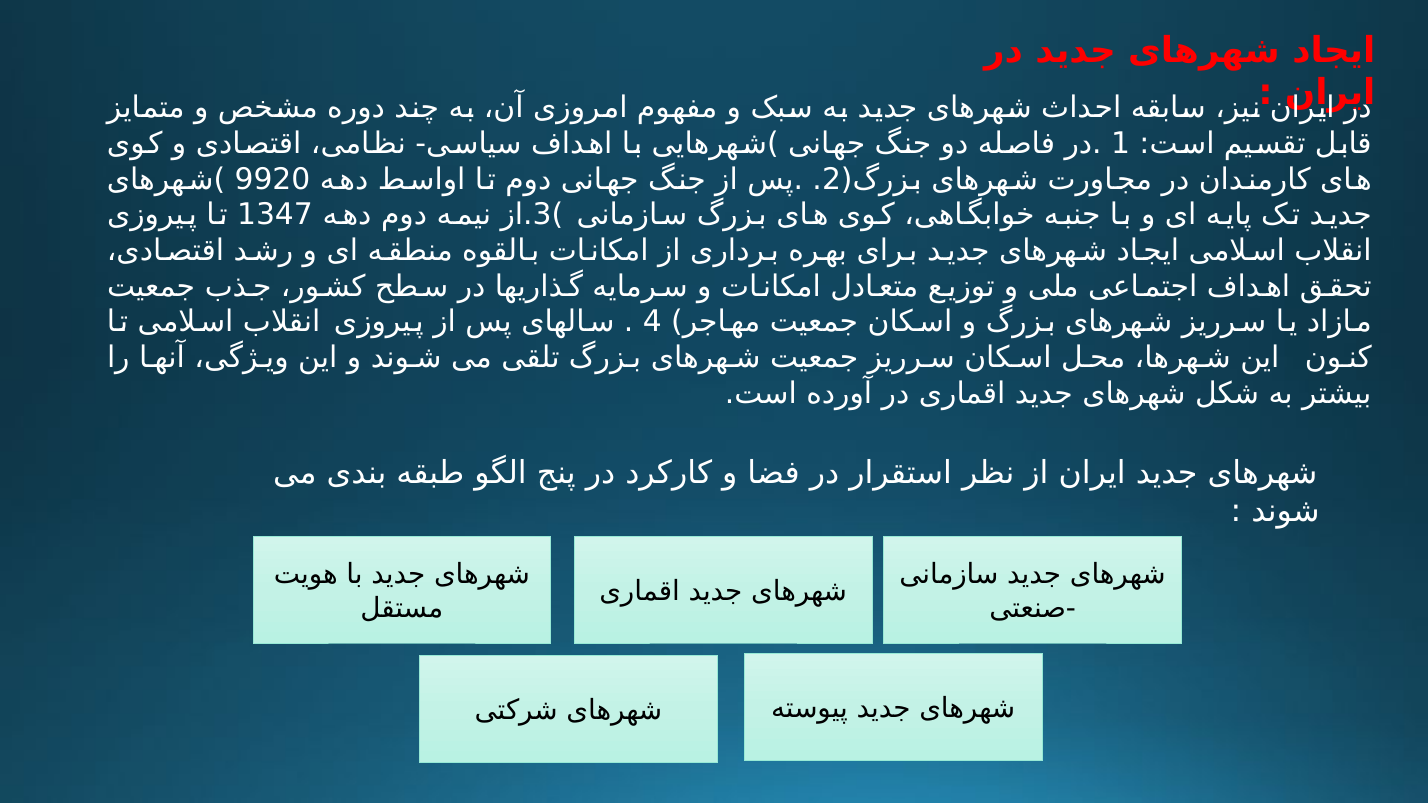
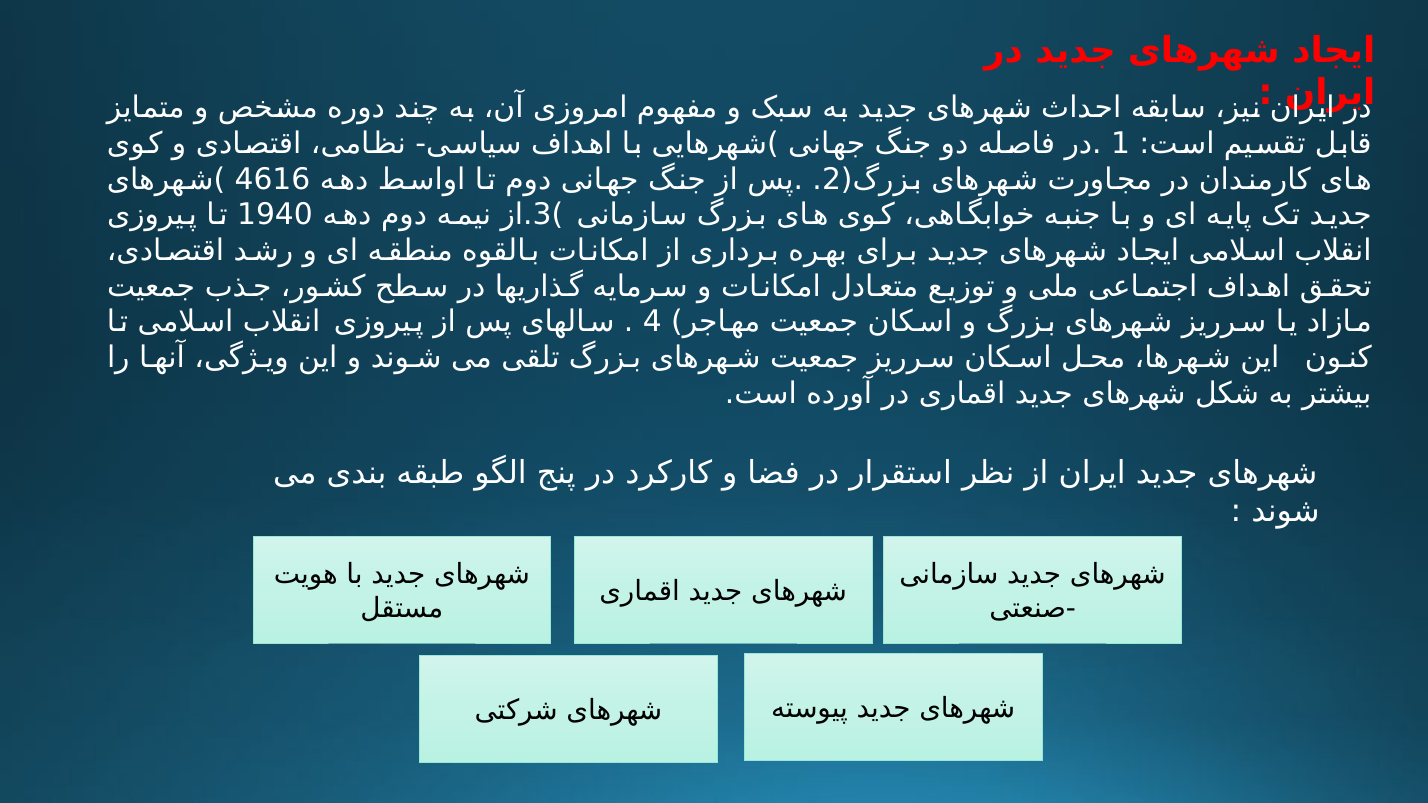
9920: 9920 -> 4616 (272, 179)
1347: 1347 -> 1940 (275, 215)
